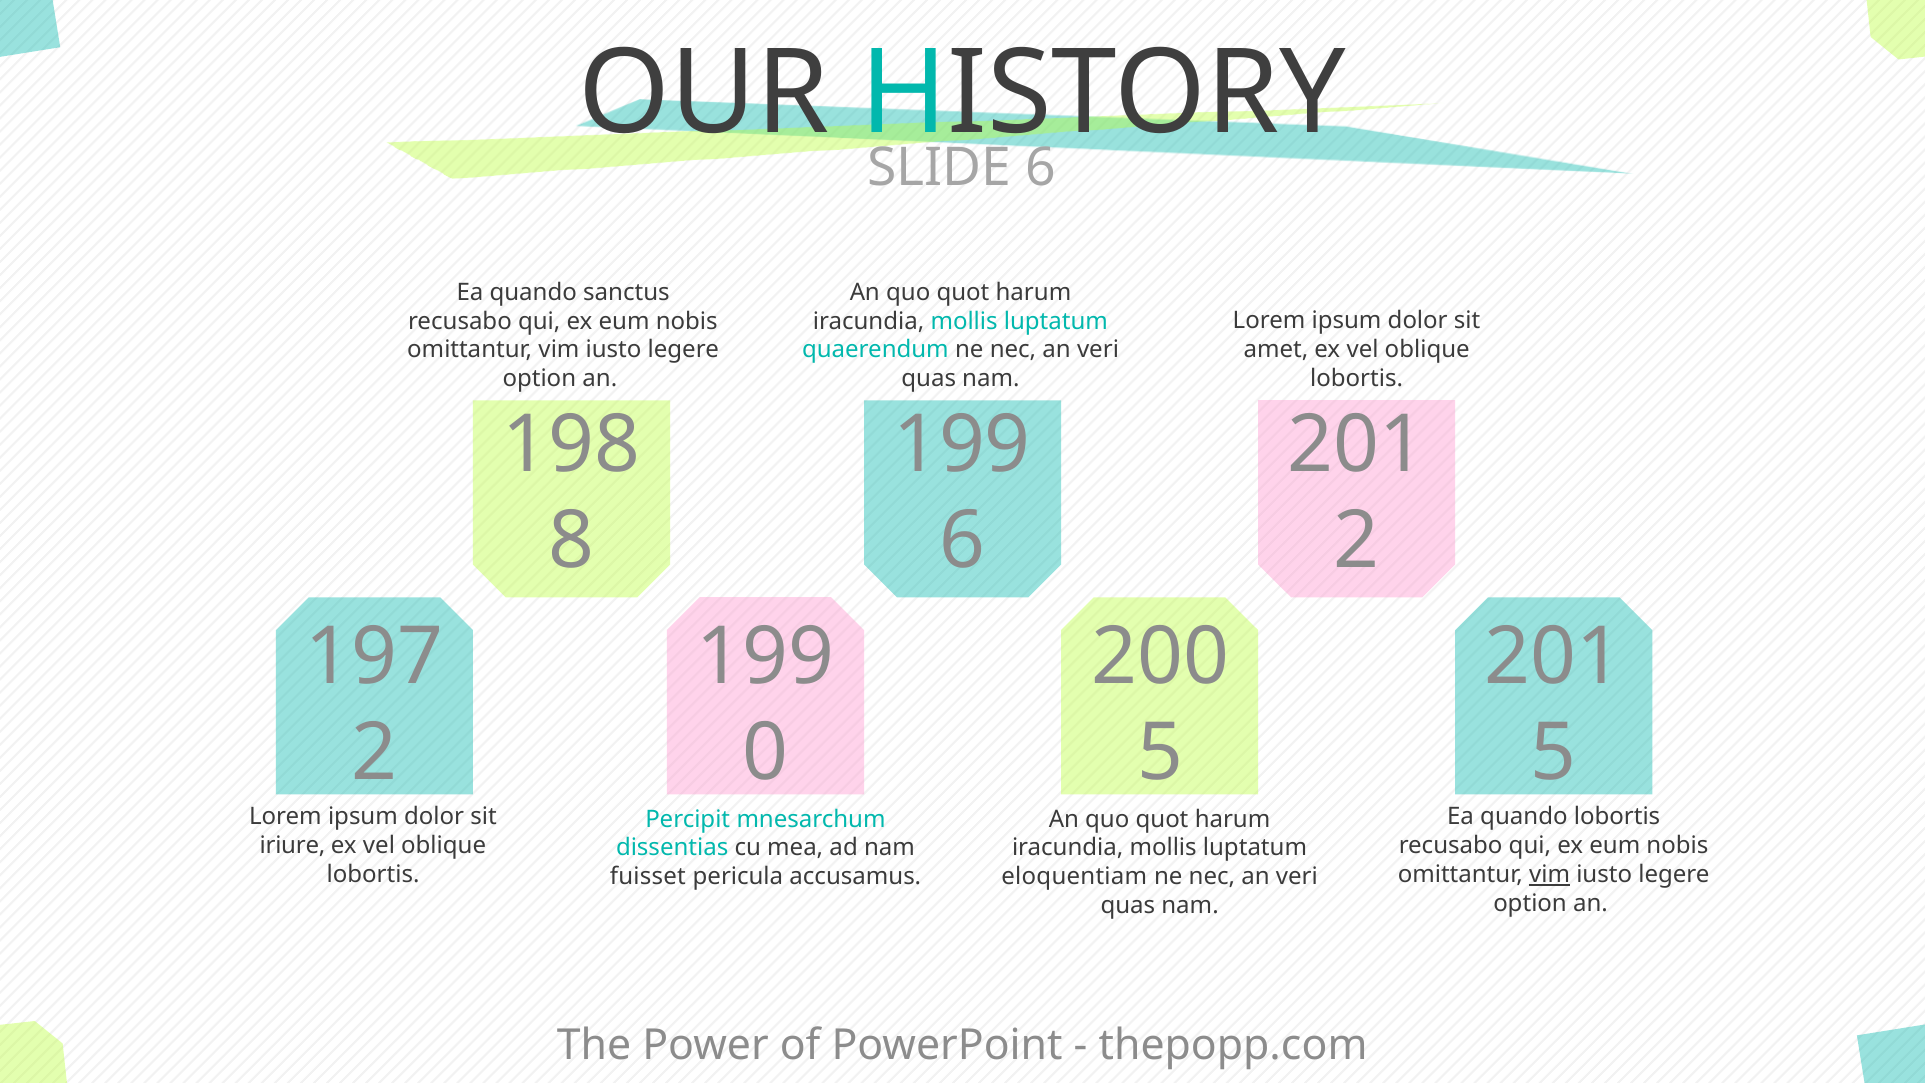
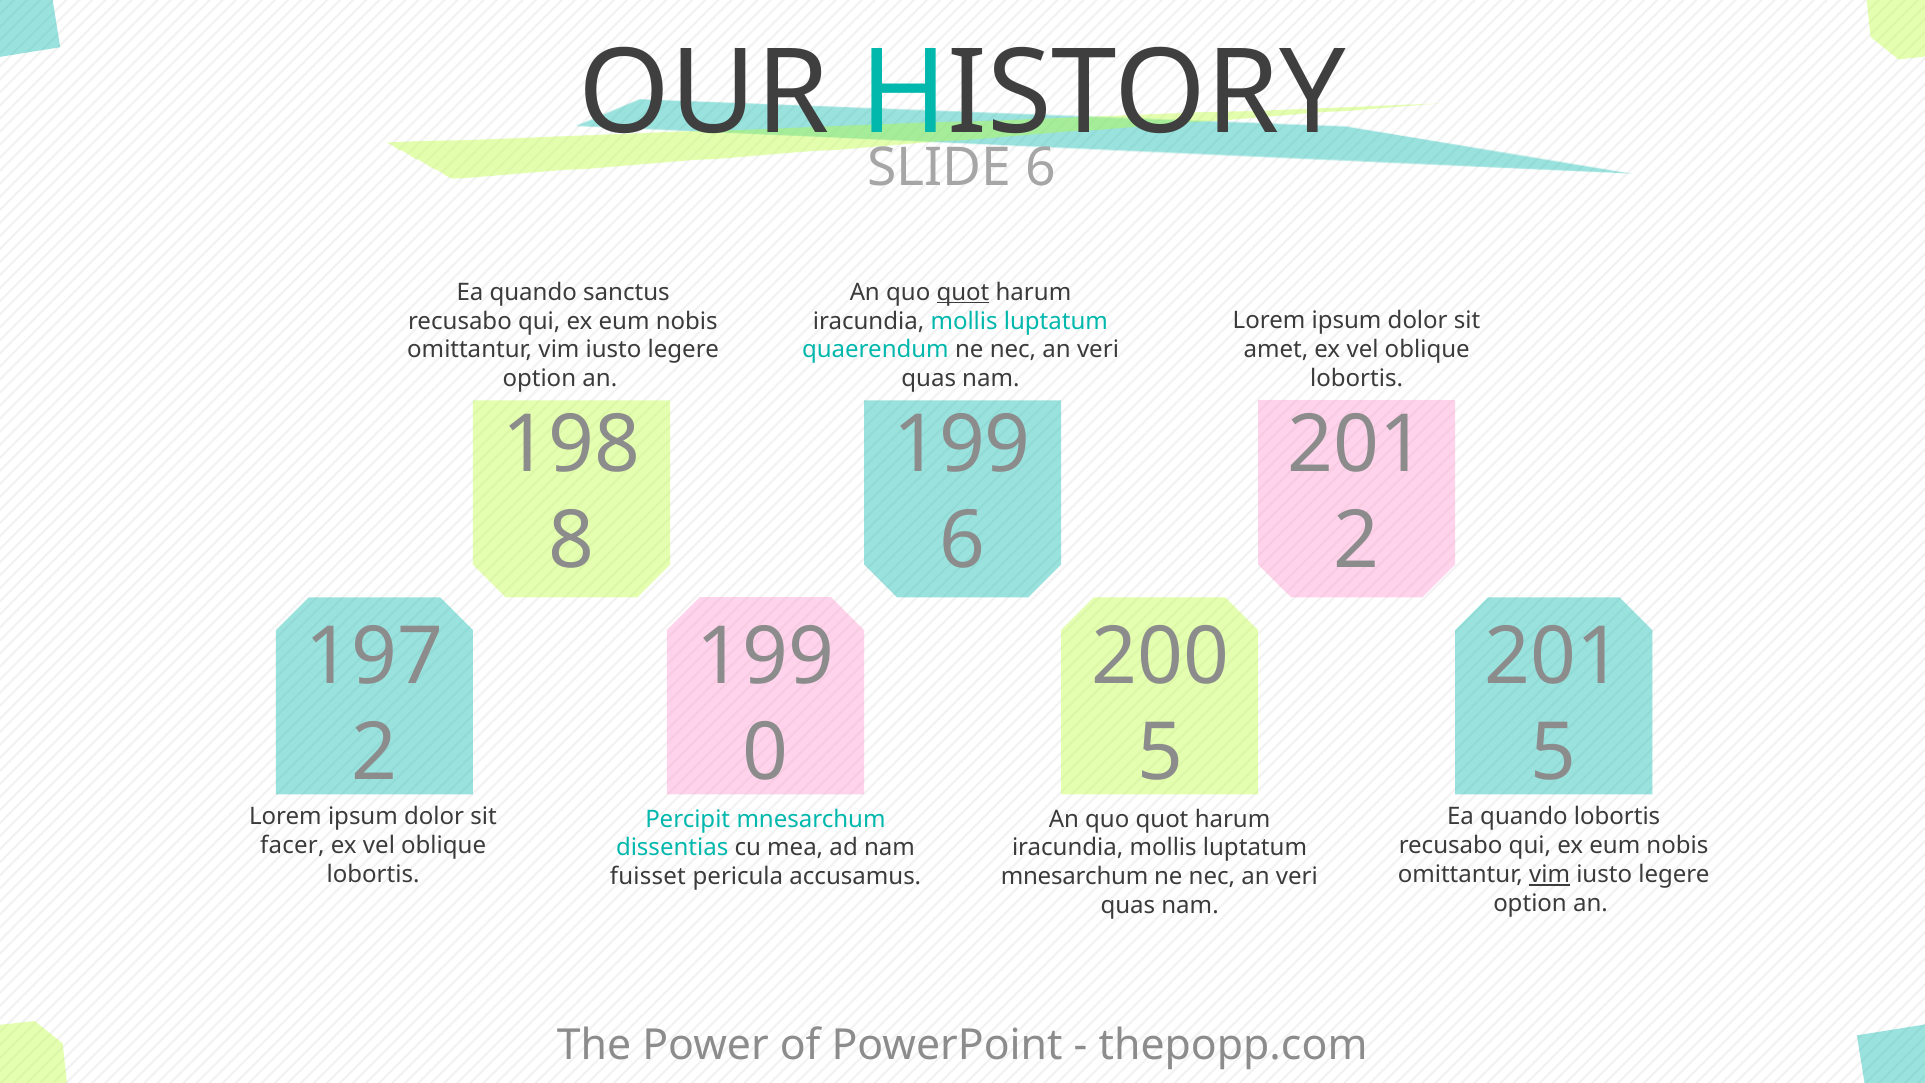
quot underline: none -> present (963, 292)
iriure: iriure -> facer (292, 845)
eloquentiam: eloquentiam -> mnesarchum (1075, 877)
